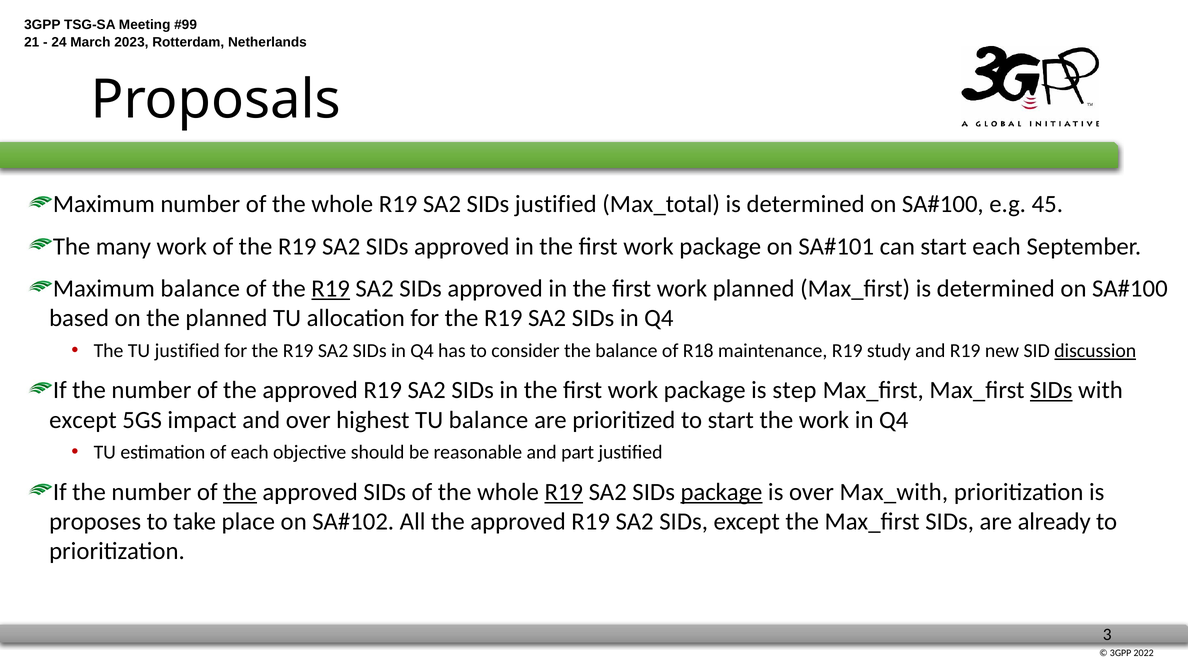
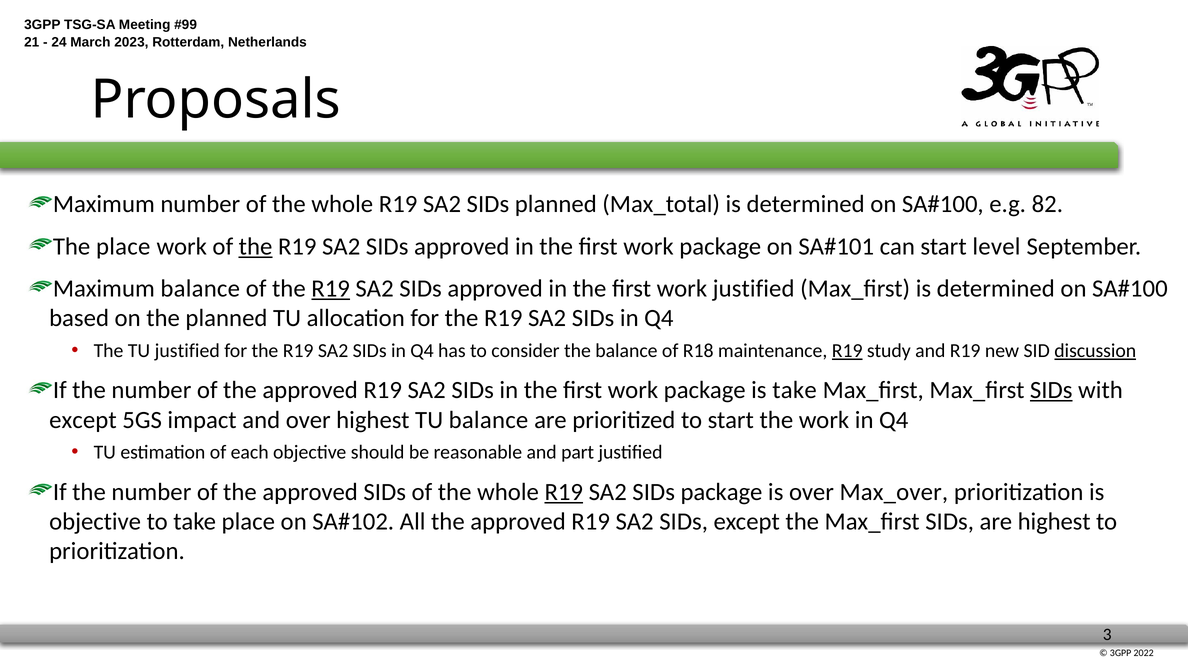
SIDs justified: justified -> planned (556, 204)
45: 45 -> 82 (1047, 204)
The many: many -> place (123, 246)
the underline: none -> present (256, 246)
start each: each -> level (996, 246)
work planned: planned -> justified (754, 289)
R19 underline: none -> present (847, 351)
is step: step -> take (794, 390)
the underline: present -> none (240, 492)
package underline: present -> none (721, 492)
Max_with: Max_with -> Max_over (894, 492)
proposes: proposes -> objective (95, 522)
are already: already -> highest (1054, 522)
